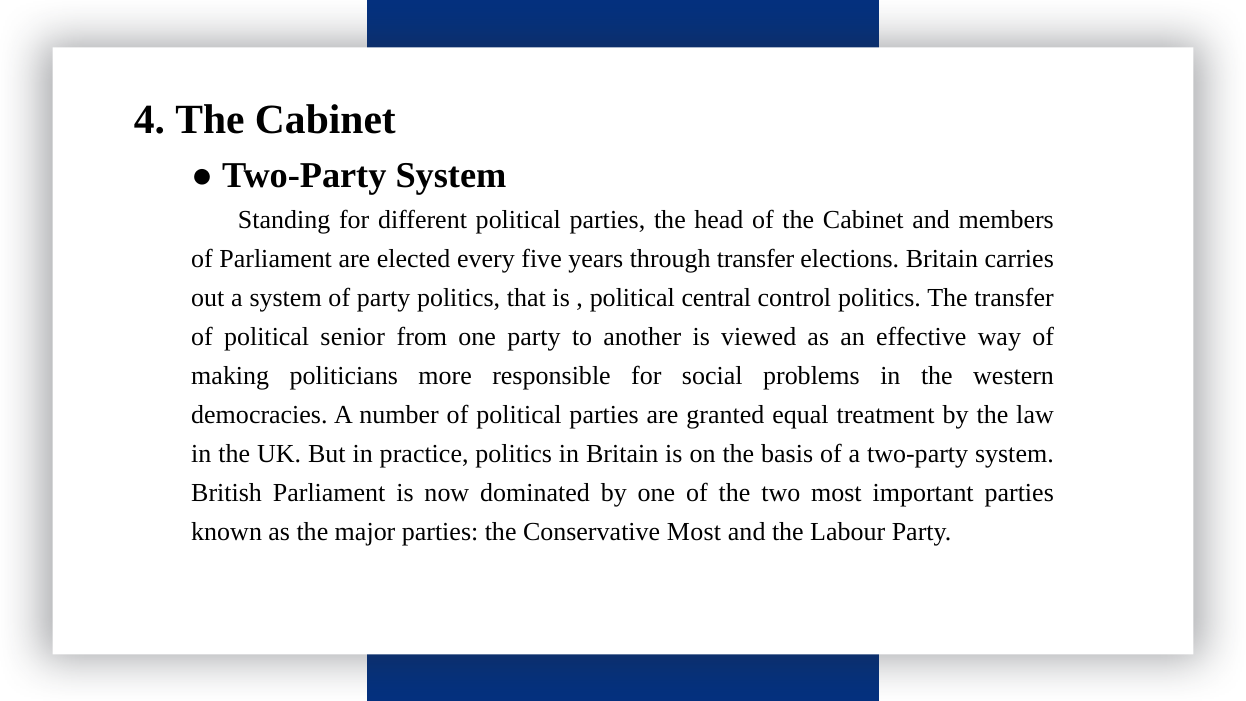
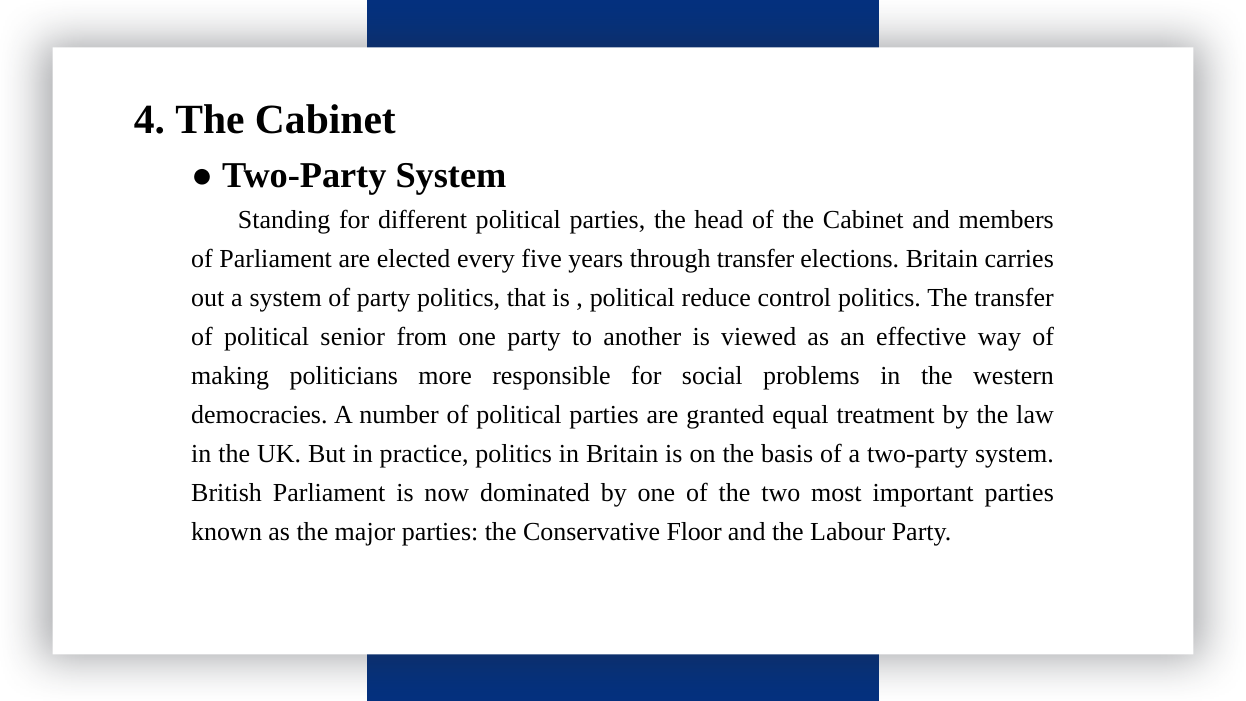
central: central -> reduce (716, 298)
Conservative Most: Most -> Floor (694, 532)
